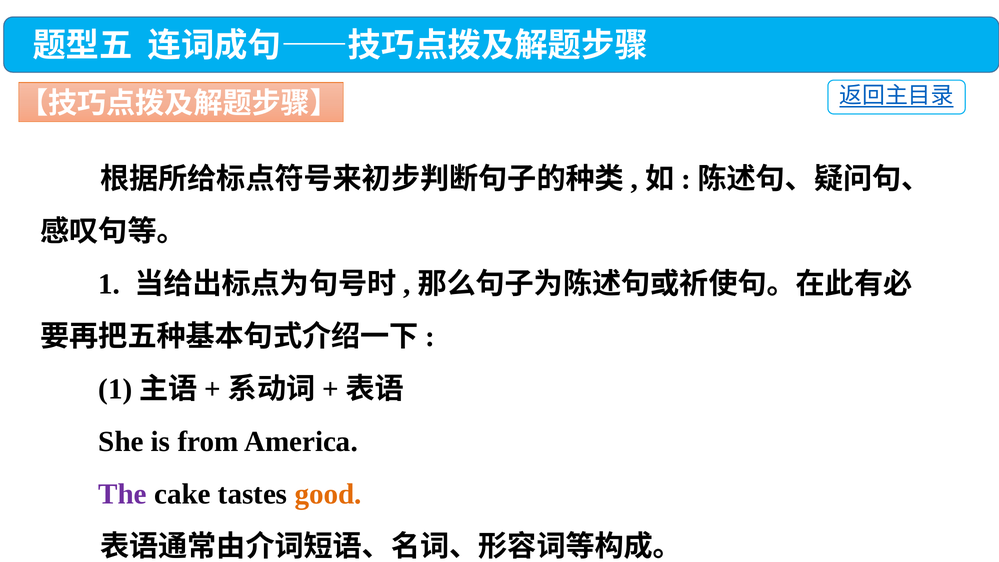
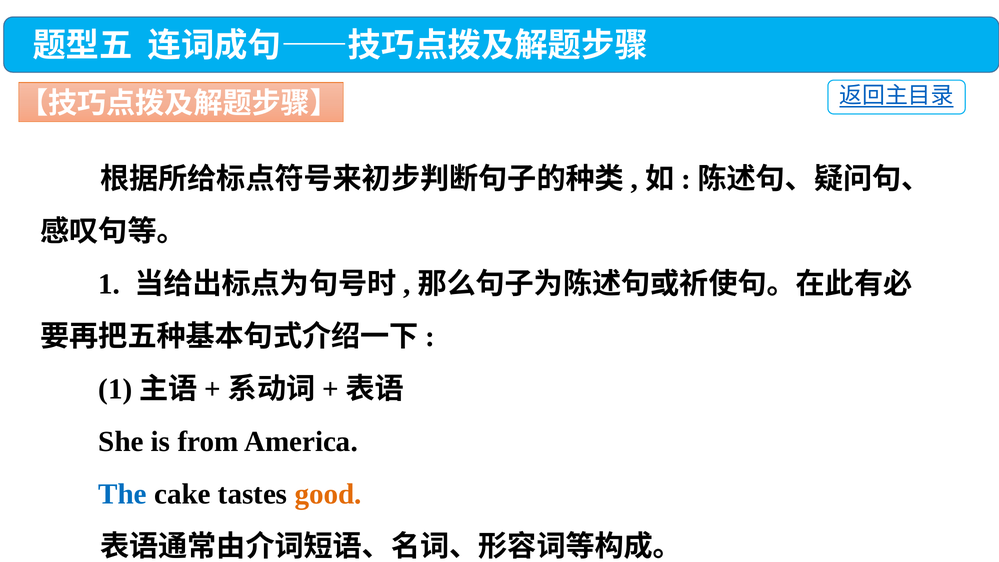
The colour: purple -> blue (123, 494)
